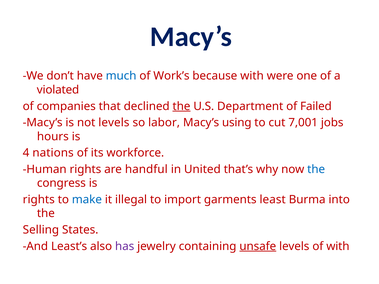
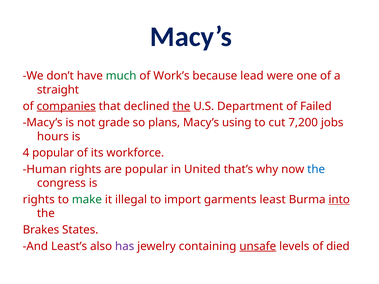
much colour: blue -> green (121, 76)
because with: with -> lead (252, 76)
violated: violated -> straight (58, 90)
companies underline: none -> present (66, 106)
not levels: levels -> grade (114, 123)
labor: labor -> plans (164, 123)
7,001: 7,001 -> 7,200 (303, 123)
4 nations: nations -> popular (53, 153)
are handful: handful -> popular (146, 169)
make colour: blue -> green (87, 200)
into underline: none -> present (339, 200)
Selling: Selling -> Brakes (41, 230)
of with: with -> died (338, 246)
